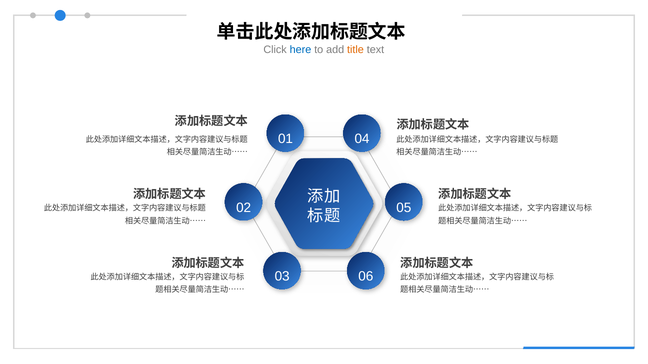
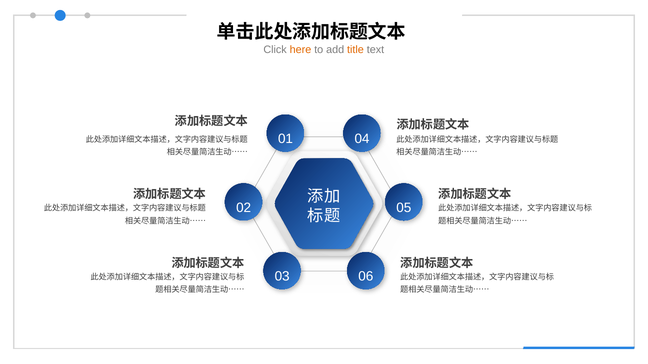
here colour: blue -> orange (301, 50)
